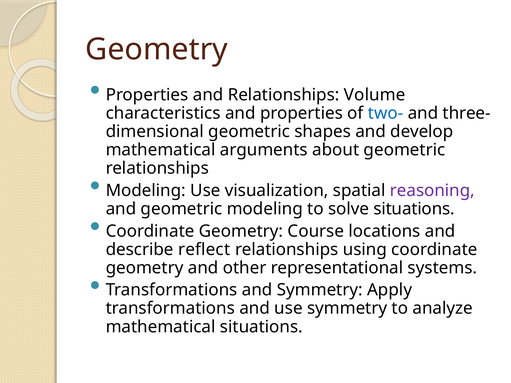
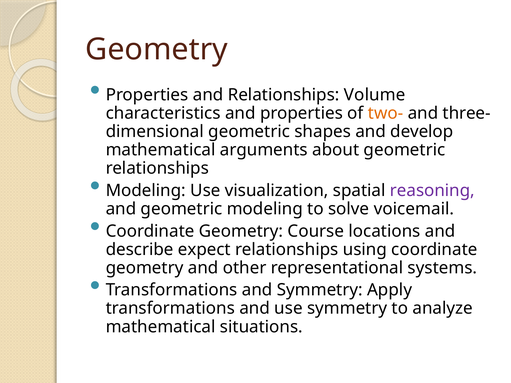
two- colour: blue -> orange (386, 113)
solve situations: situations -> voicemail (414, 209)
reflect: reflect -> expect (204, 250)
